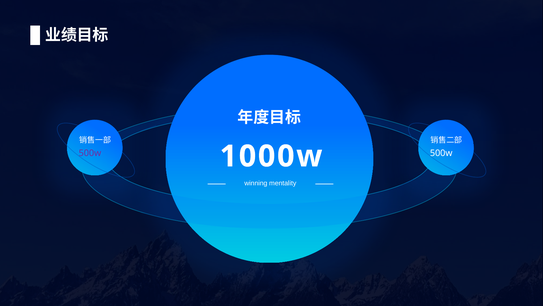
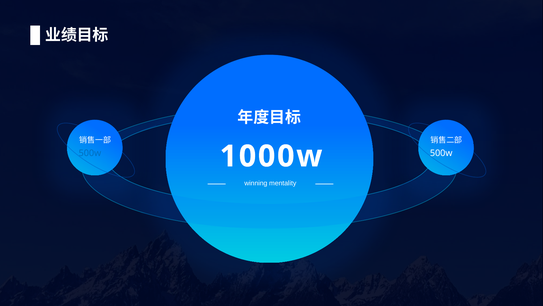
500w colour: purple -> blue (90, 153)
